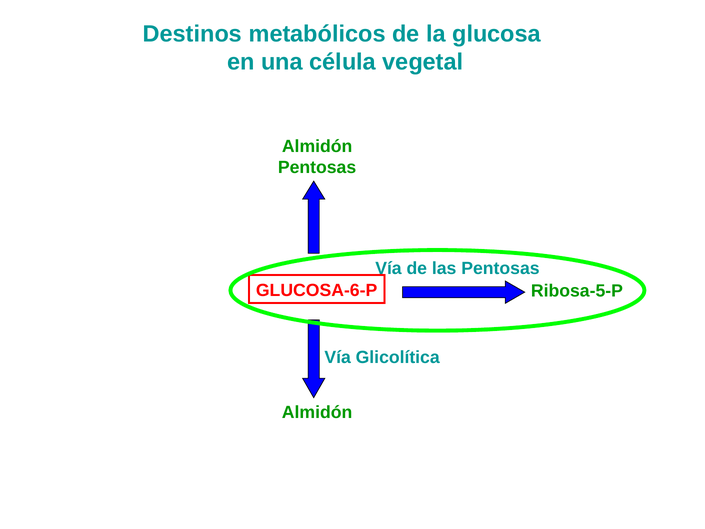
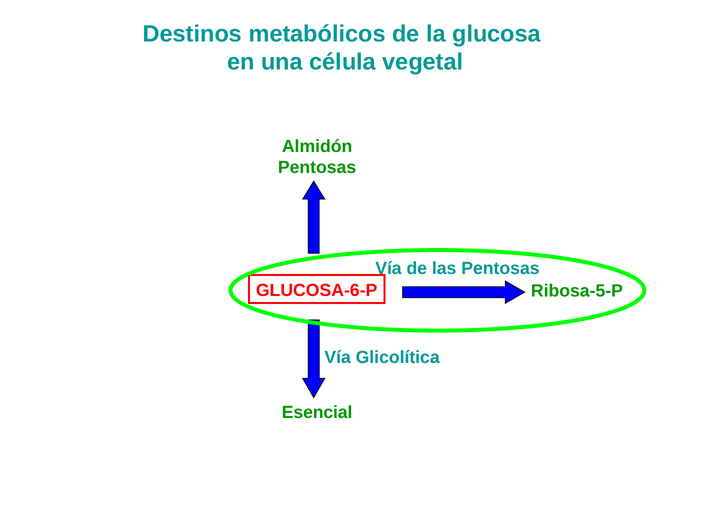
Almidón: Almidón -> Esencial (317, 412)
